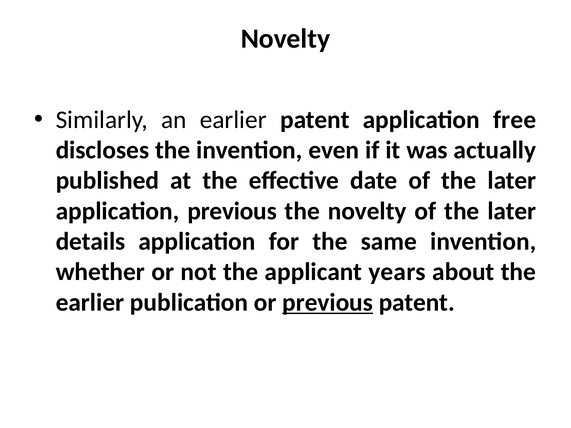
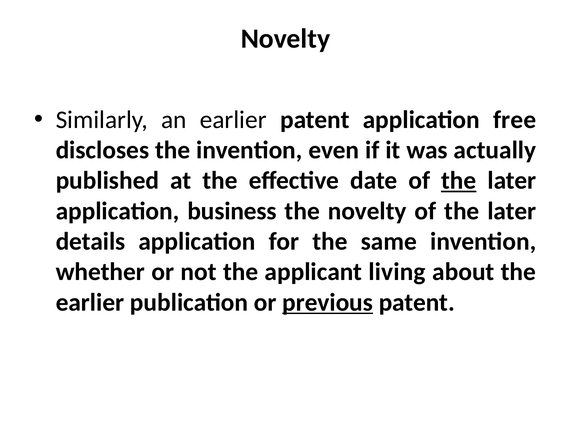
the underline: none -> present (459, 181)
application previous: previous -> business (232, 211)
years: years -> living (397, 272)
